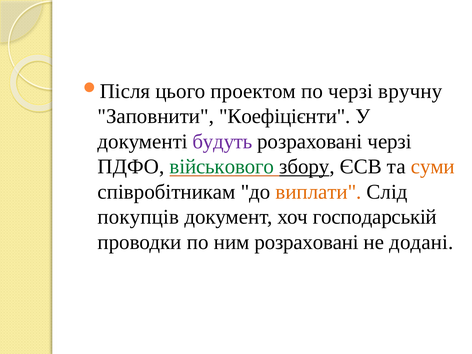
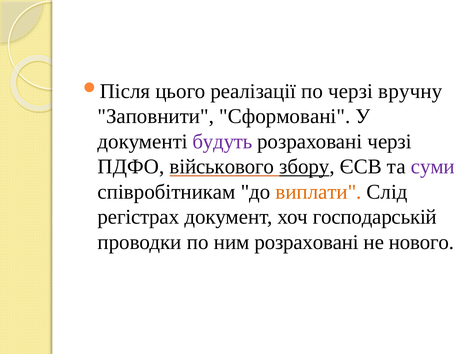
проектом: проектом -> реалізації (253, 91)
Коефіцієнти: Коефіцієнти -> Сформовані (285, 116)
військового colour: green -> black (222, 167)
суми colour: orange -> purple (433, 167)
покупців: покупців -> регістрах (138, 217)
додані: додані -> нового (421, 242)
